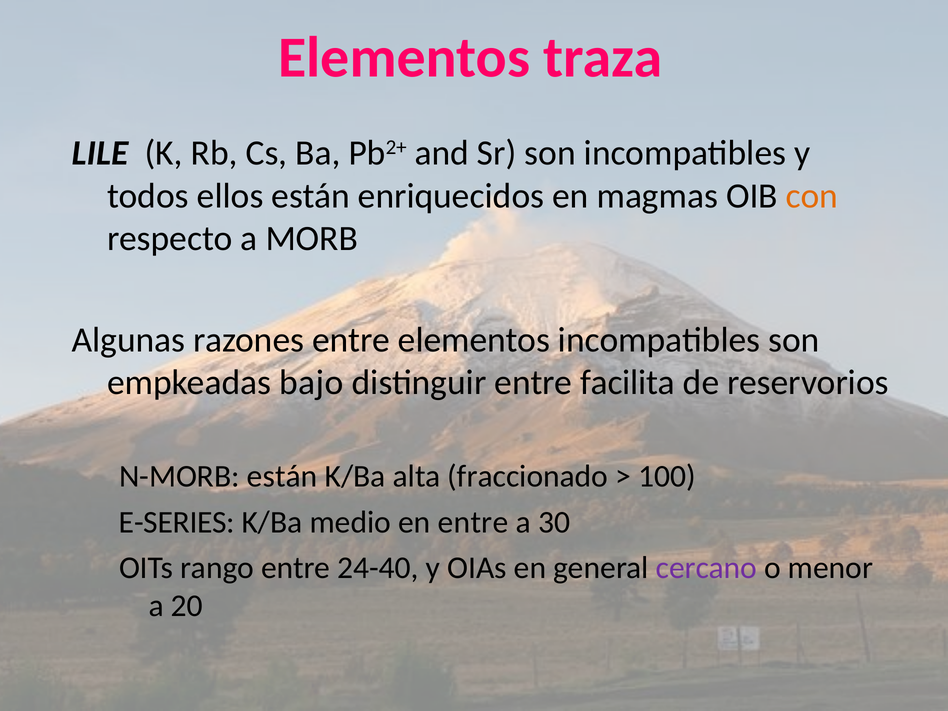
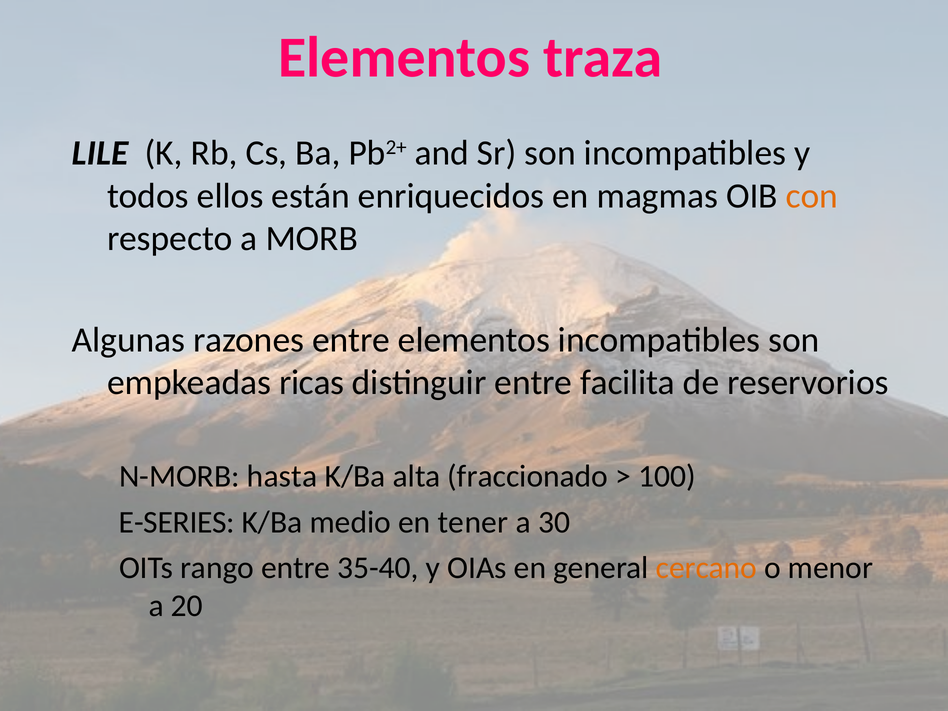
bajo: bajo -> ricas (312, 382)
N-MORB están: están -> hasta (282, 476)
en entre: entre -> tener (473, 522)
24-40: 24-40 -> 35-40 (378, 568)
cercano colour: purple -> orange (706, 568)
